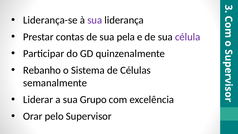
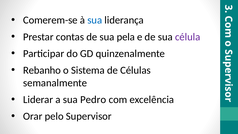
Liderança-se: Liderança-se -> Comerem-se (50, 20)
sua colour: purple -> blue (95, 20)
Grupo: Grupo -> Pedro (93, 99)
